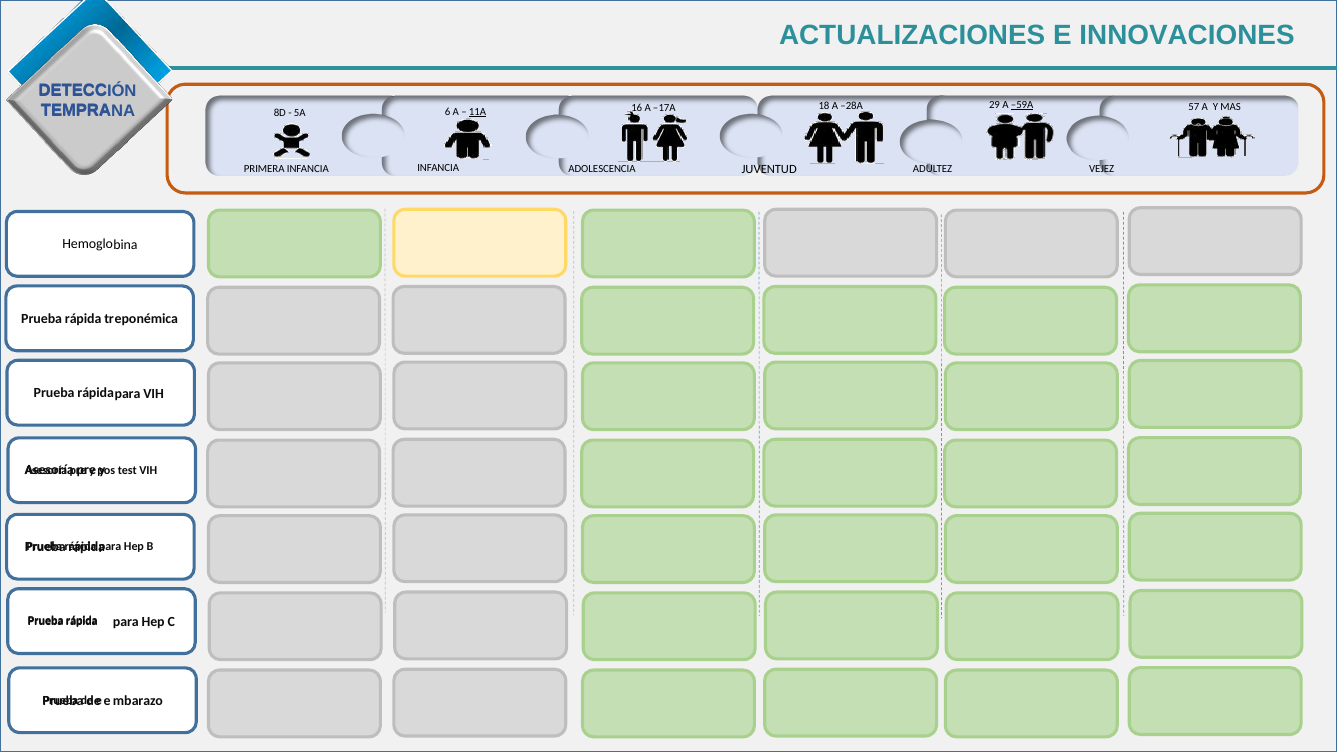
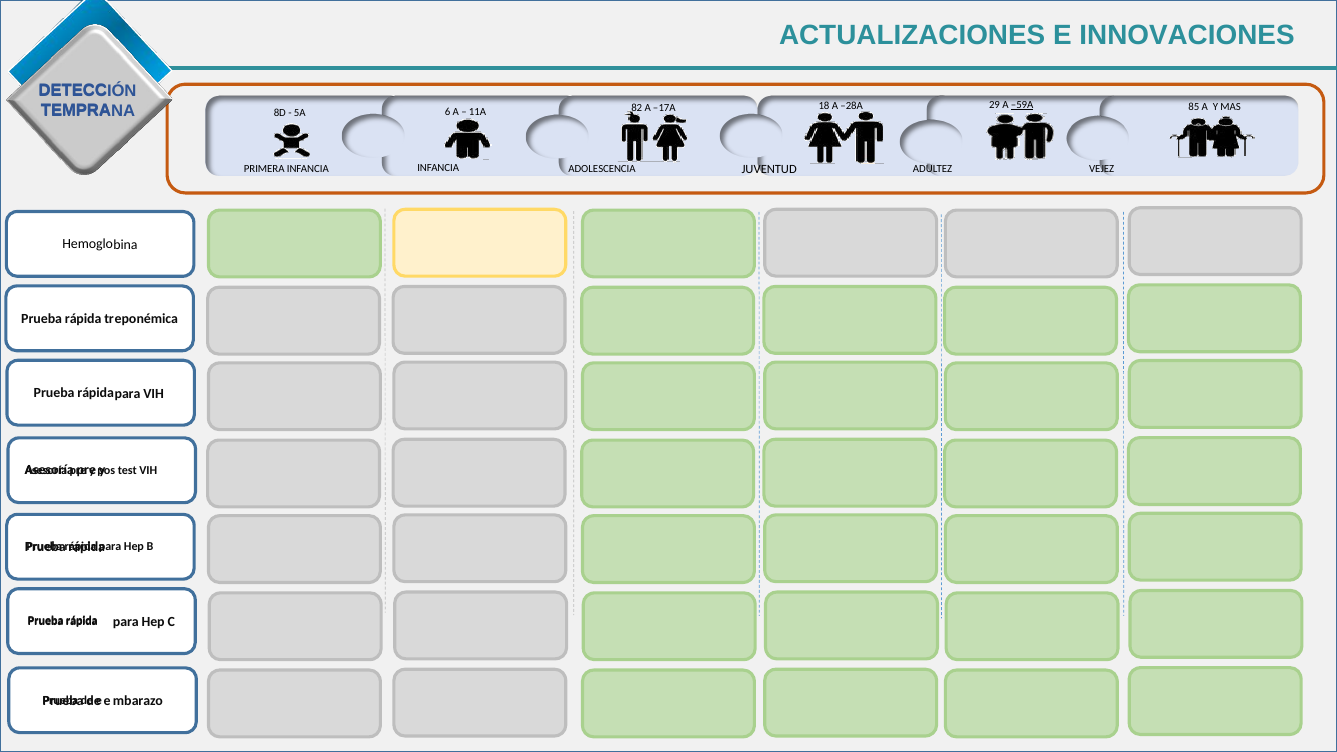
57: 57 -> 85 (1194, 107)
16: 16 -> 82 (637, 108)
11A underline: present -> none (478, 112)
